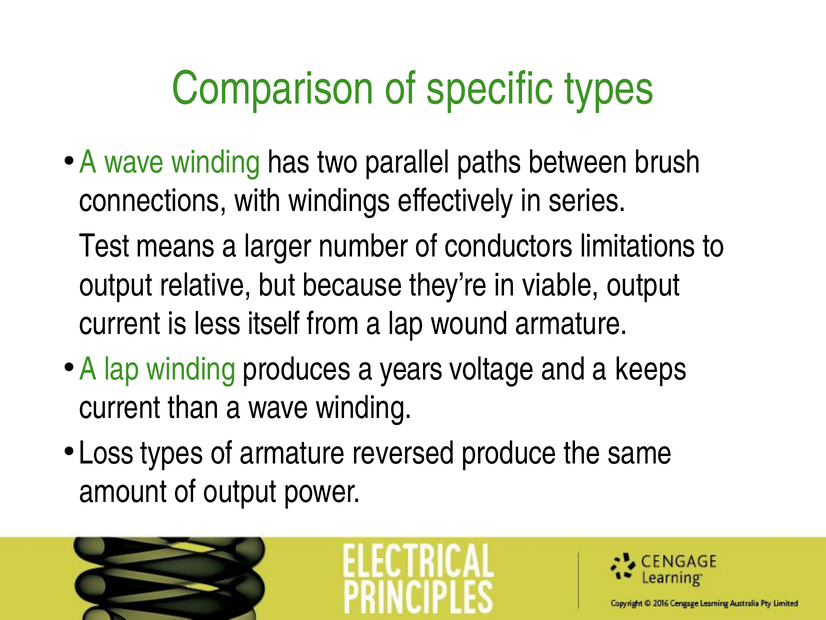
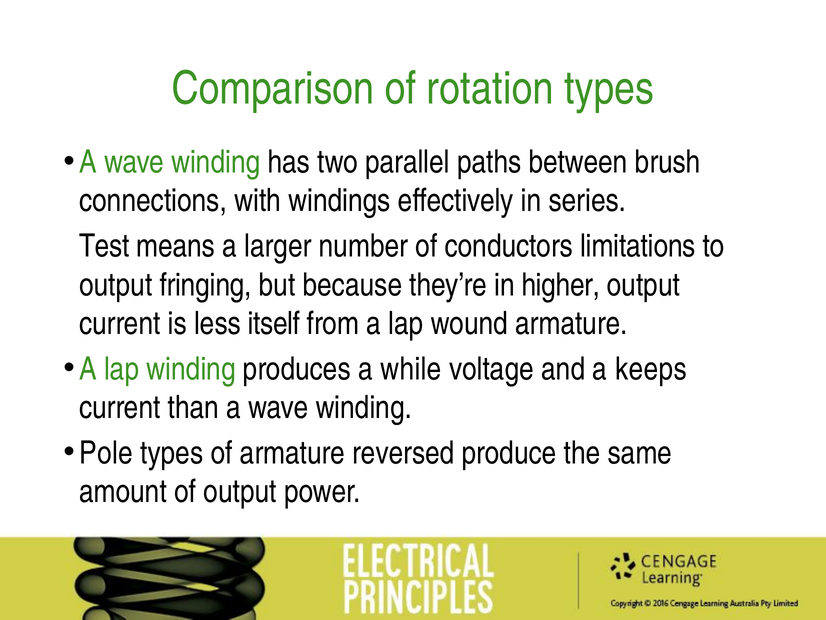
specific: specific -> rotation (490, 89)
relative: relative -> fringing (206, 285)
viable: viable -> higher (561, 285)
years: years -> while (411, 369)
Loss: Loss -> Pole (106, 453)
